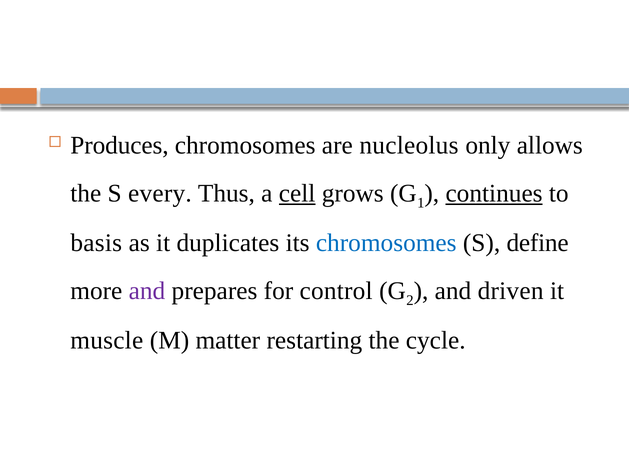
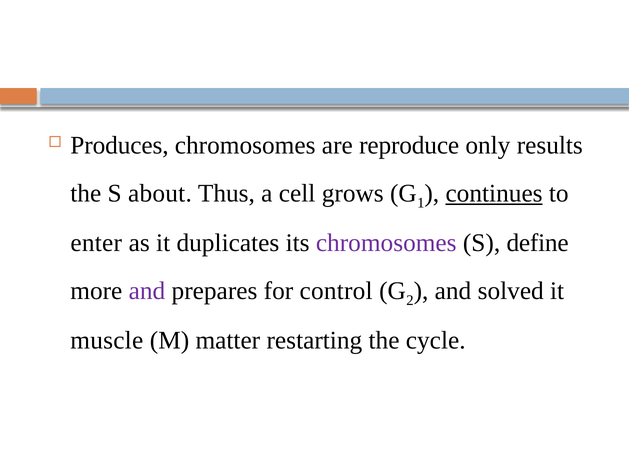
nucleolus: nucleolus -> reproduce (409, 145)
allows: allows -> results (550, 145)
every: every -> about (160, 193)
cell underline: present -> none (297, 193)
basis: basis -> enter (96, 243)
chromosomes colour: blue -> purple (386, 243)
driven: driven -> solved (511, 291)
